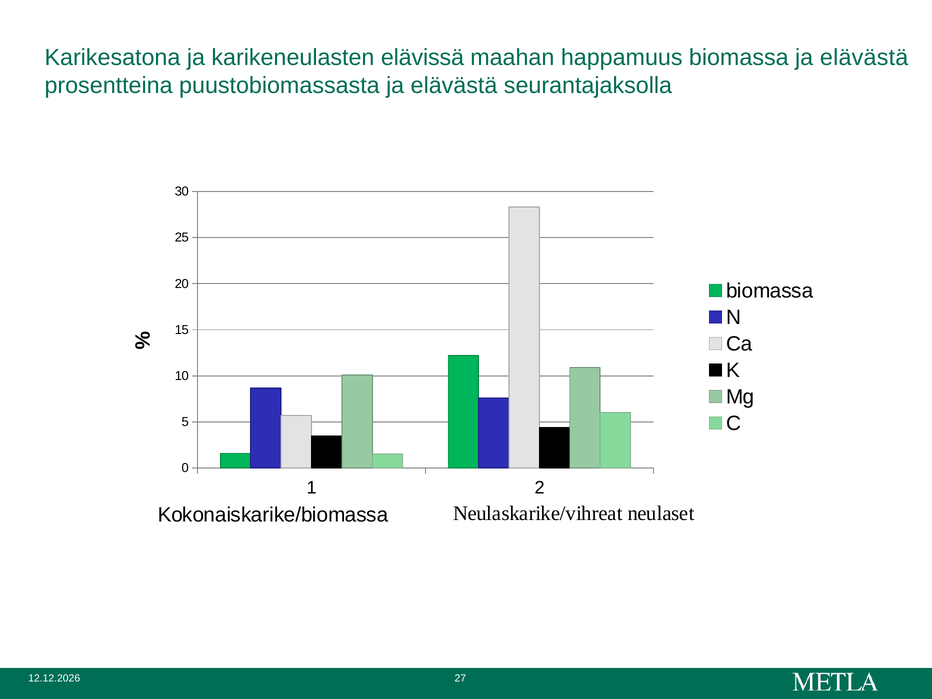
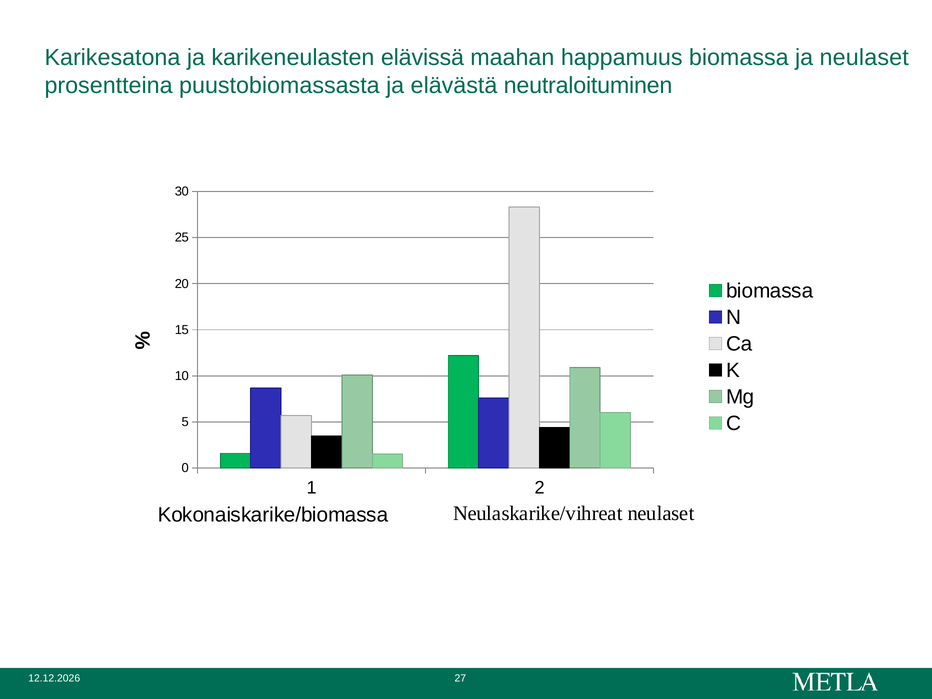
biomassa ja elävästä: elävästä -> neulaset (864, 57)
seurantajaksolla: seurantajaksolla -> neutraloituminen (588, 85)
